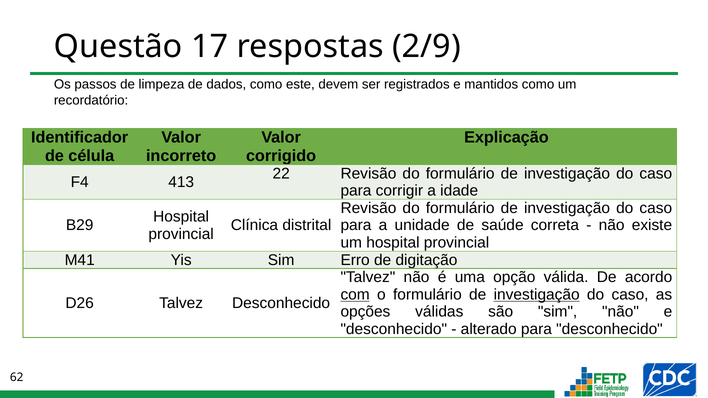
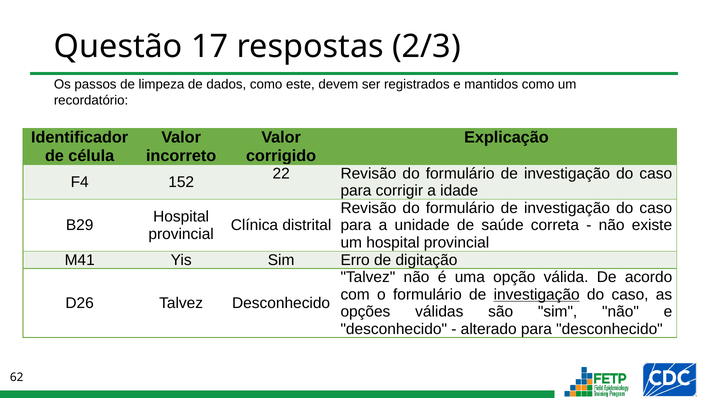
2/9: 2/9 -> 2/3 (426, 46)
413: 413 -> 152 (181, 182)
com underline: present -> none (355, 295)
